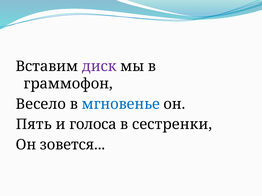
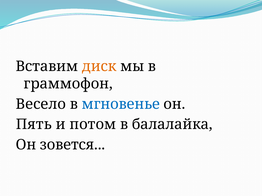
диск colour: purple -> orange (99, 66)
голоса: голоса -> потом (93, 125)
сестренки: сестренки -> балалайка (172, 125)
